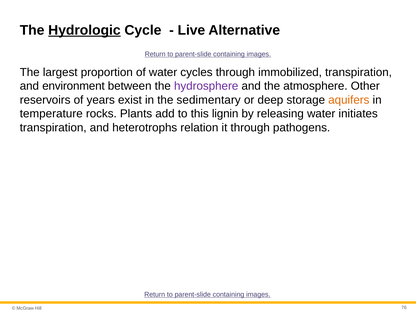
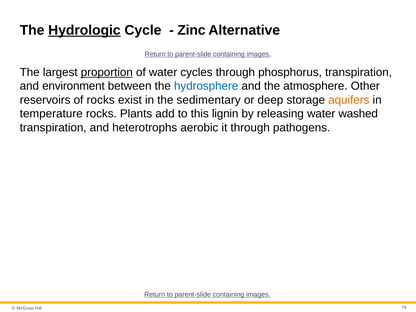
Live: Live -> Zinc (191, 30)
proportion underline: none -> present (107, 72)
immobilized: immobilized -> phosphorus (290, 72)
hydrosphere colour: purple -> blue (206, 86)
of years: years -> rocks (101, 100)
initiates: initiates -> washed (358, 114)
relation: relation -> aerobic (199, 128)
